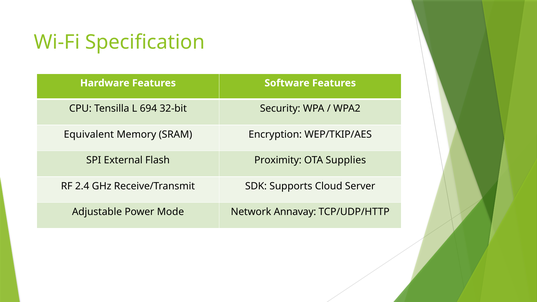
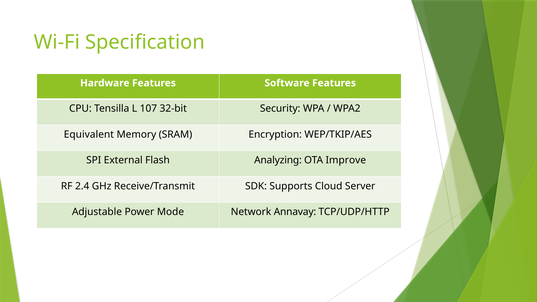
694: 694 -> 107 (148, 109)
Proximity: Proximity -> Analyzing (278, 160)
Supplies: Supplies -> Improve (346, 160)
